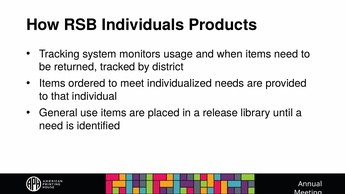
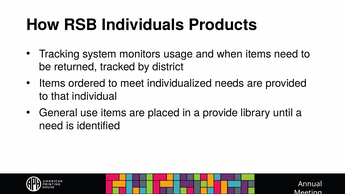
release: release -> provide (220, 113)
